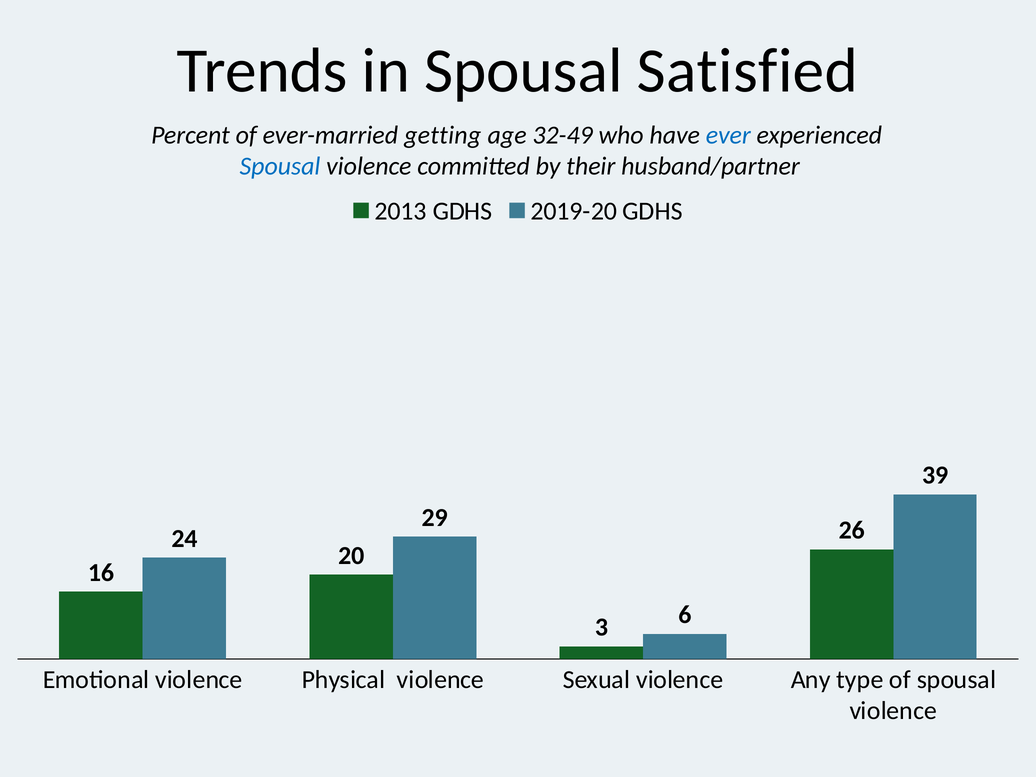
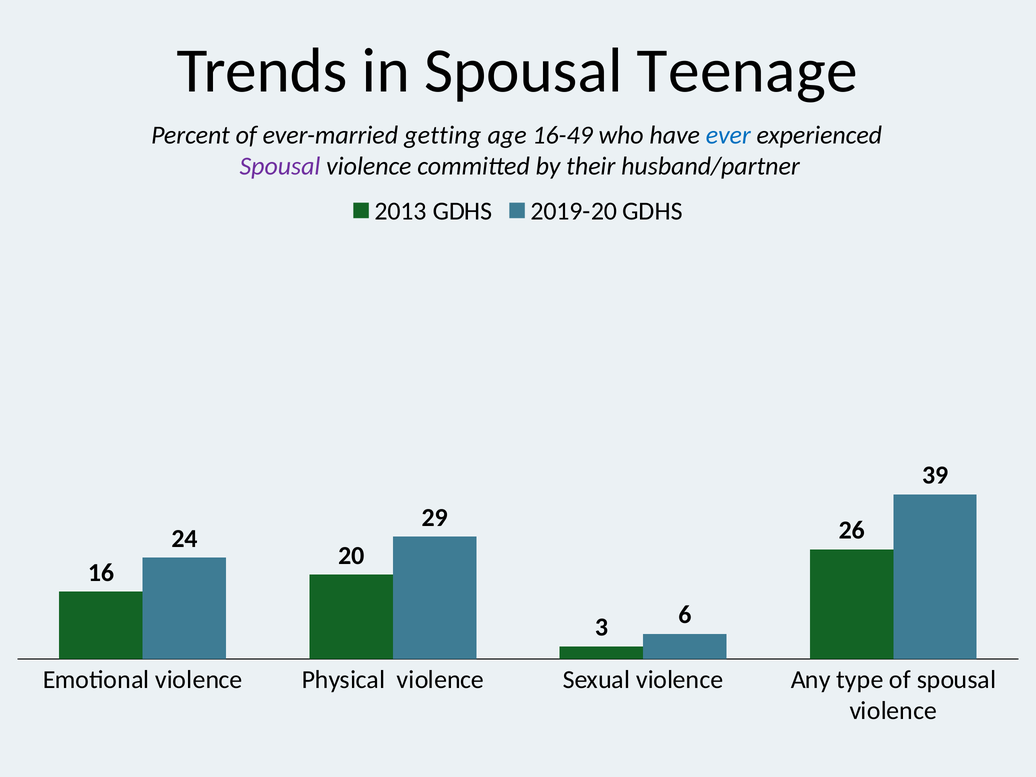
Satisfied: Satisfied -> Teenage (747, 71)
32-49: 32-49 -> 16-49 (563, 135)
Spousal colour: blue -> purple (280, 166)
